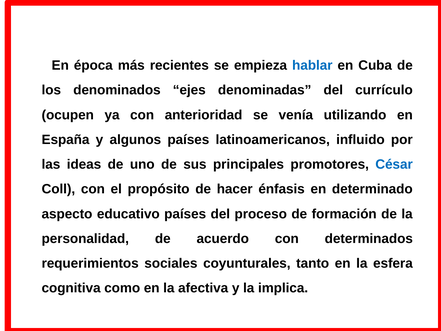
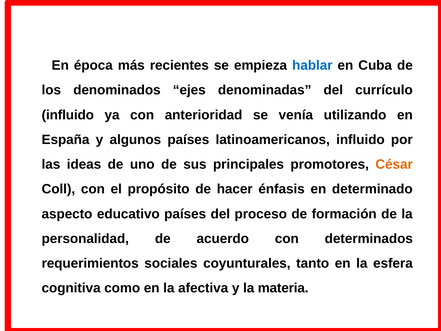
ocupen: ocupen -> influido (68, 115)
César colour: blue -> orange (394, 164)
implica: implica -> materia (283, 288)
